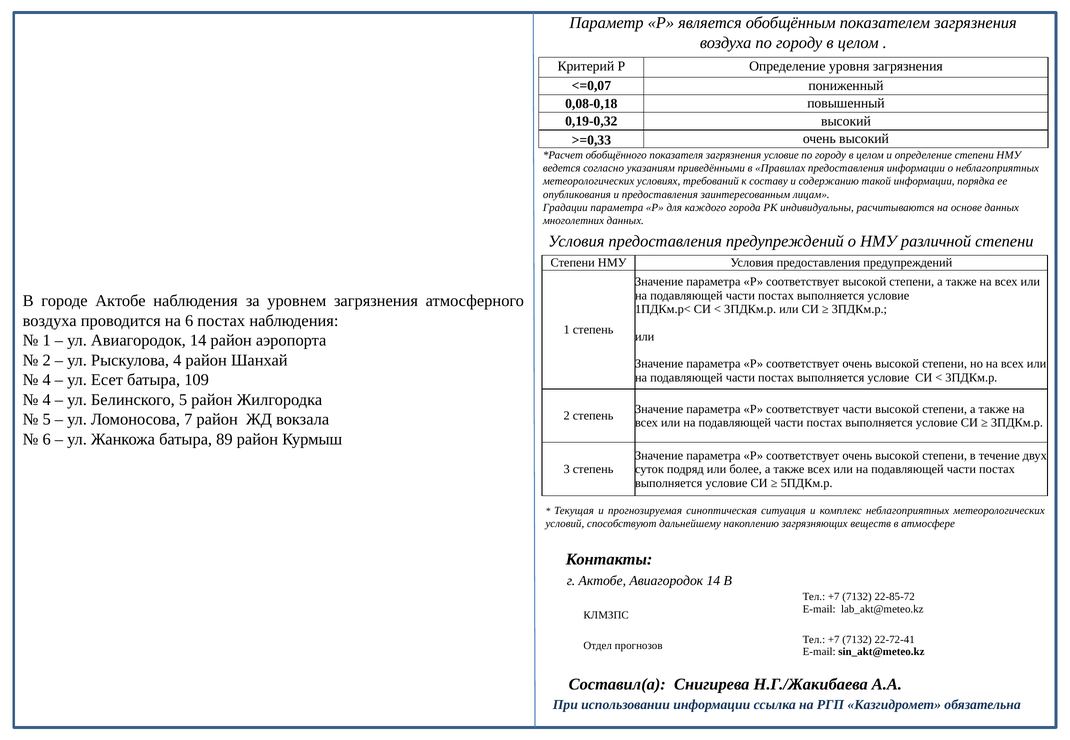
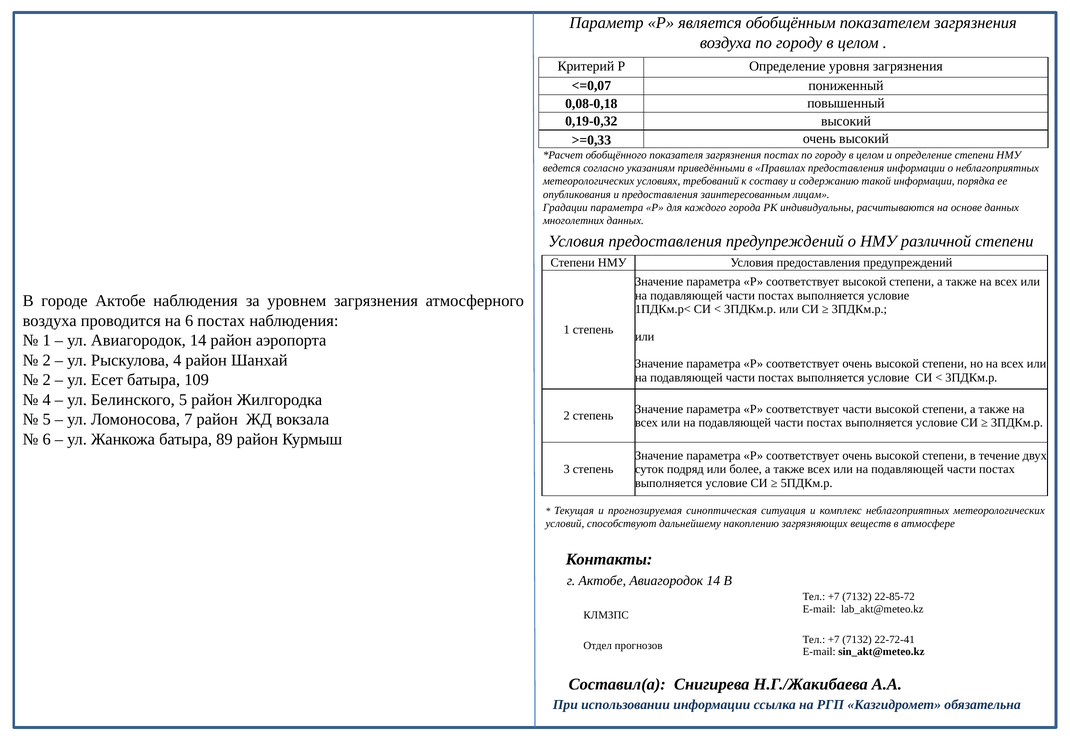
загрязнения условие: условие -> постах (781, 155)
4: 4 -> 2 (47, 380)
